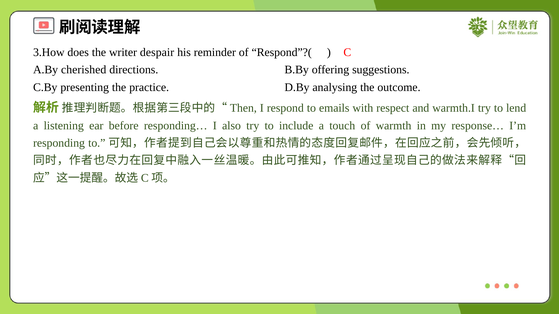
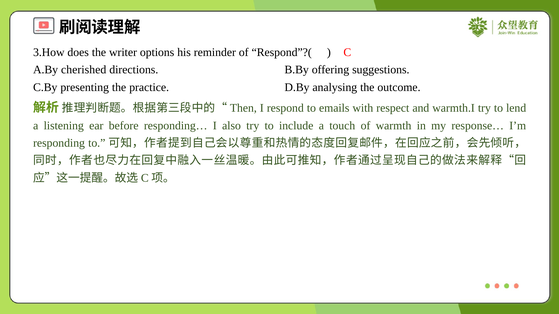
despair: despair -> options (157, 52)
